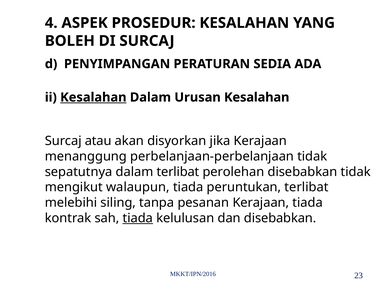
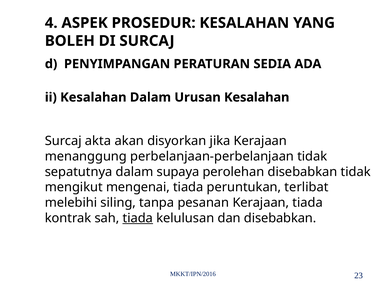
Kesalahan underline: present -> none (93, 97)
atau: atau -> akta (98, 141)
dalam terlibat: terlibat -> supaya (178, 172)
walaupun: walaupun -> mengenai (138, 188)
